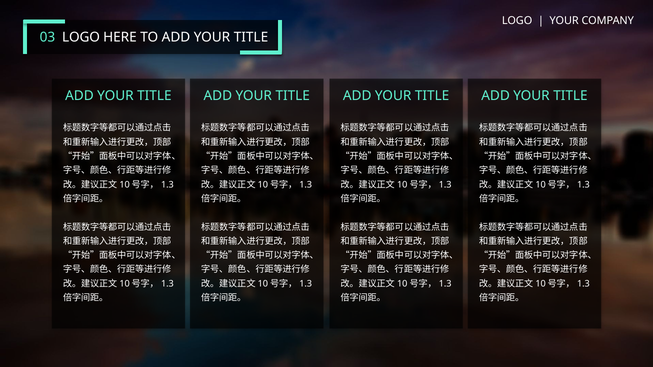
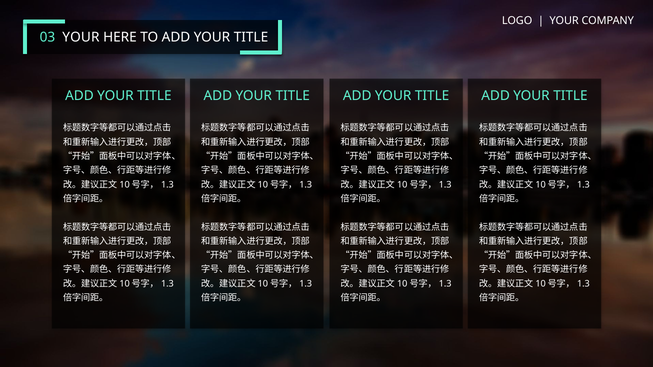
03 LOGO: LOGO -> YOUR (81, 38)
